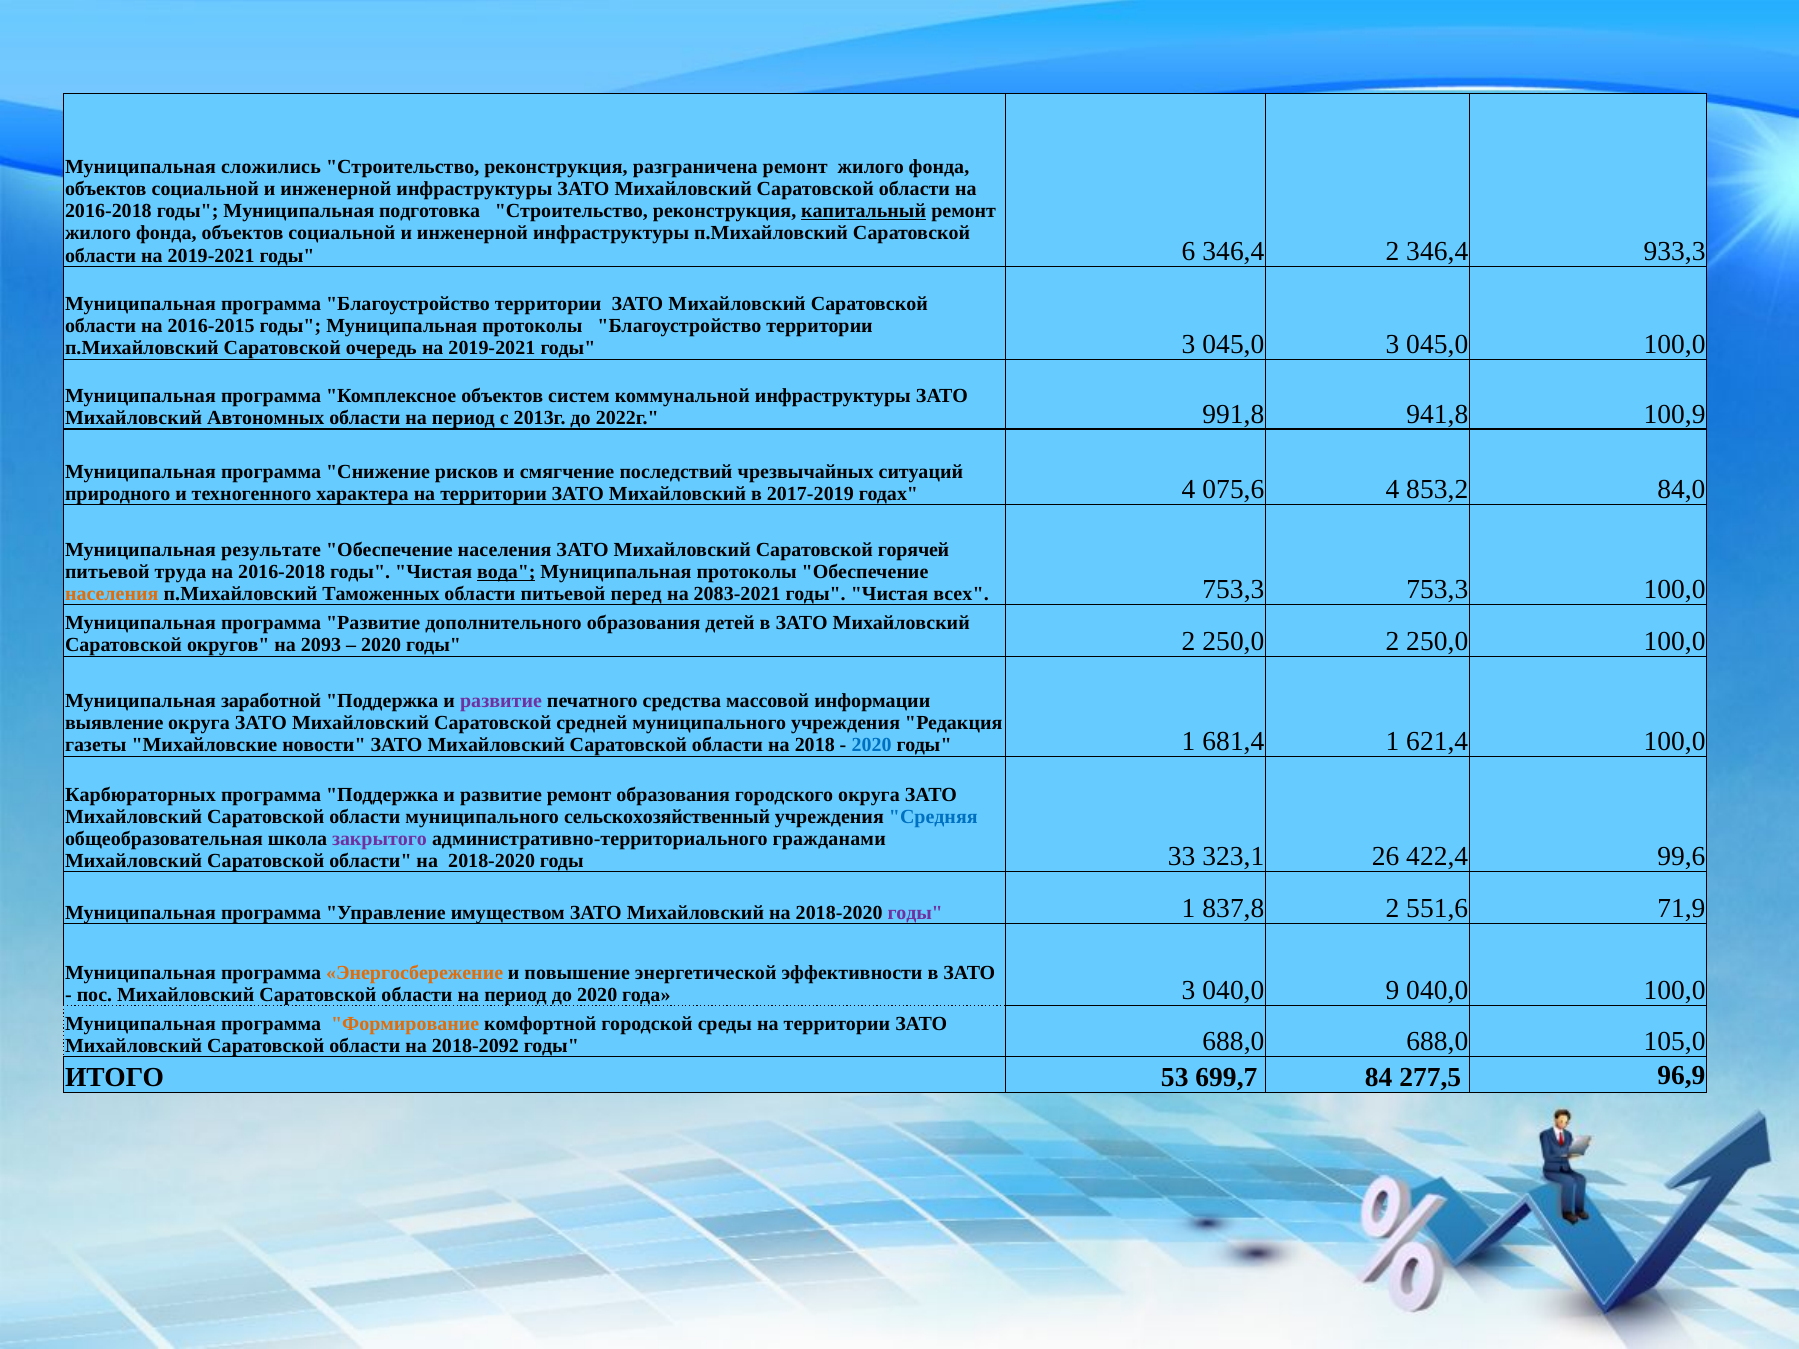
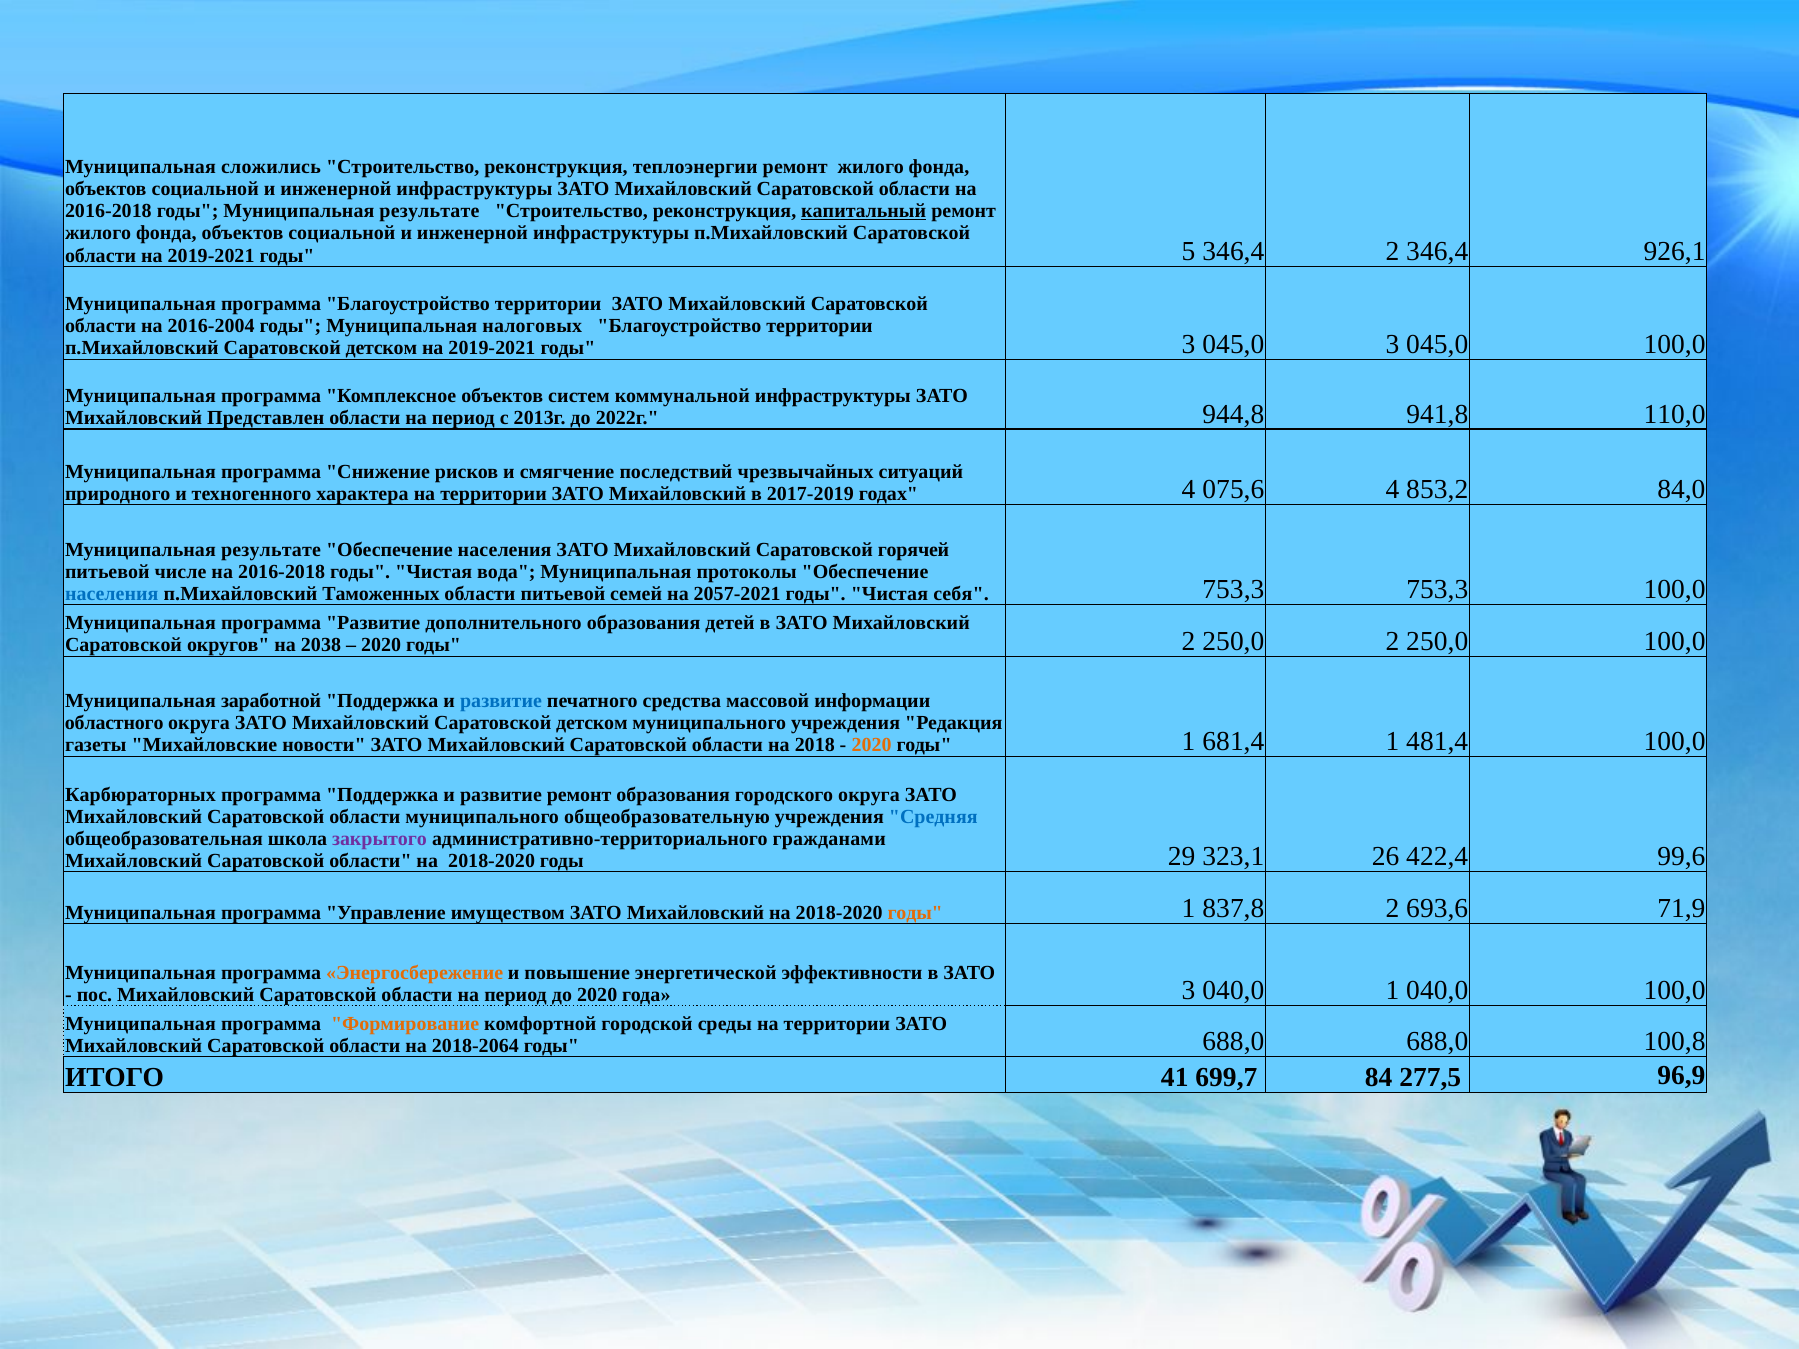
разграничена: разграничена -> теплоэнергии (695, 167)
годы Муниципальная подготовка: подготовка -> результате (429, 211)
6: 6 -> 5 (1189, 251)
933,3: 933,3 -> 926,1 (1675, 251)
2016-2015: 2016-2015 -> 2016-2004 (211, 326)
годы Муниципальная протоколы: протоколы -> налоговых (532, 326)
п.Михайловский Саратовской очередь: очередь -> детском (381, 348)
Автономных: Автономных -> Представлен (266, 418)
991,8: 991,8 -> 944,8 (1233, 414)
100,9: 100,9 -> 110,0 (1675, 414)
труда: труда -> числе (181, 572)
вода underline: present -> none (506, 572)
населения colour: orange -> blue (112, 594)
перед: перед -> семей (636, 594)
2083-2021: 2083-2021 -> 2057-2021 (737, 594)
всех: всех -> себя (961, 594)
2093: 2093 -> 2038 (321, 646)
развитие colour: purple -> blue (501, 701)
выявление: выявление -> областного (114, 723)
Михайловский Саратовской средней: средней -> детском (592, 723)
2020 colour: blue -> orange (872, 746)
621,4: 621,4 -> 481,4 (1437, 741)
сельскохозяйственный: сельскохозяйственный -> общеобразовательную (667, 817)
33: 33 -> 29 (1182, 857)
годы colour: purple -> orange (915, 913)
551,6: 551,6 -> 693,6 (1437, 908)
040,0 9: 9 -> 1 (1392, 991)
2018-2092: 2018-2092 -> 2018-2064 (475, 1046)
105,0: 105,0 -> 100,8 (1675, 1042)
53: 53 -> 41 (1175, 1078)
